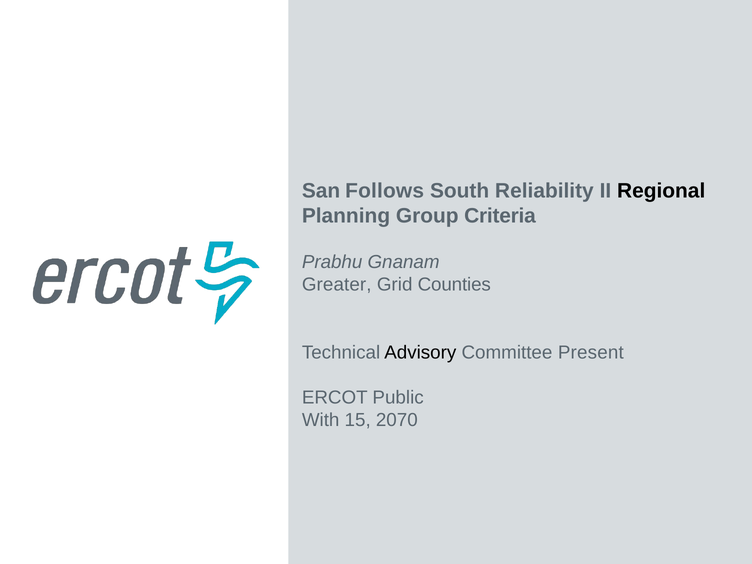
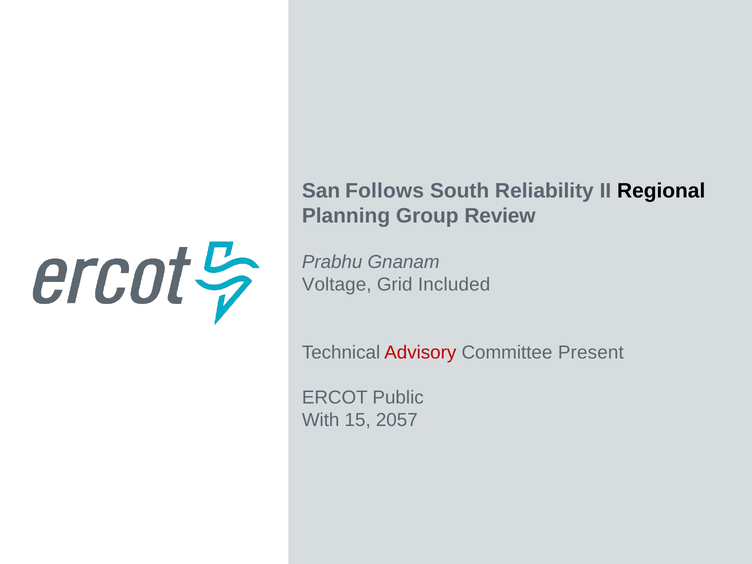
Criteria: Criteria -> Review (500, 216)
Greater: Greater -> Voltage (337, 285)
Counties: Counties -> Included (454, 285)
Advisory colour: black -> red (420, 352)
2070: 2070 -> 2057 (397, 420)
